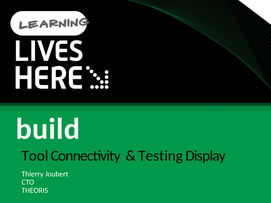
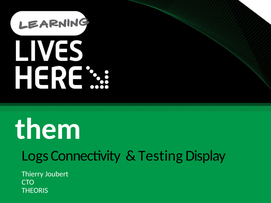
build: build -> them (48, 129)
Tool: Tool -> Logs (35, 156)
